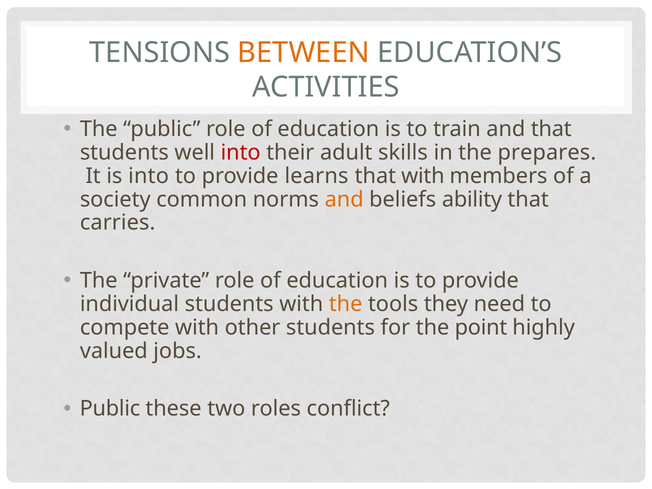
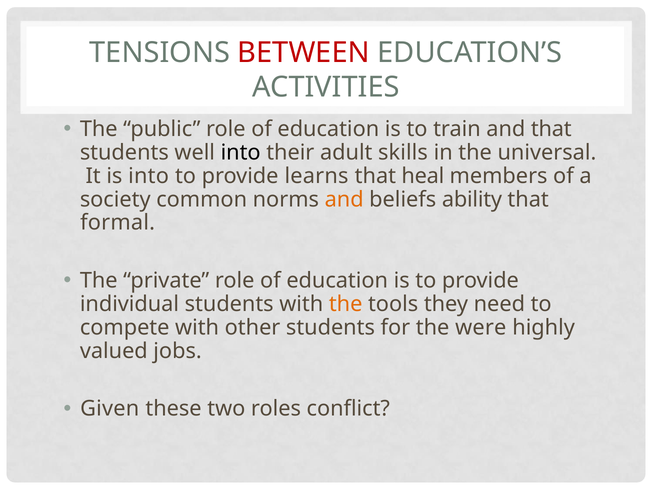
BETWEEN colour: orange -> red (304, 53)
into colour: red -> black (241, 152)
prepares: prepares -> universal (547, 152)
that with: with -> heal (423, 176)
carries: carries -> formal (118, 223)
point: point -> were (481, 328)
Public: Public -> Given (110, 409)
